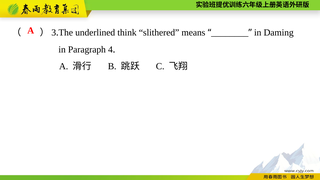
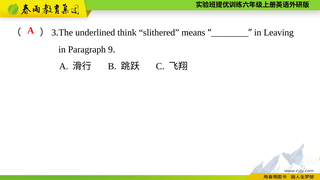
Daming: Daming -> Leaving (279, 33)
4: 4 -> 9 (110, 49)
